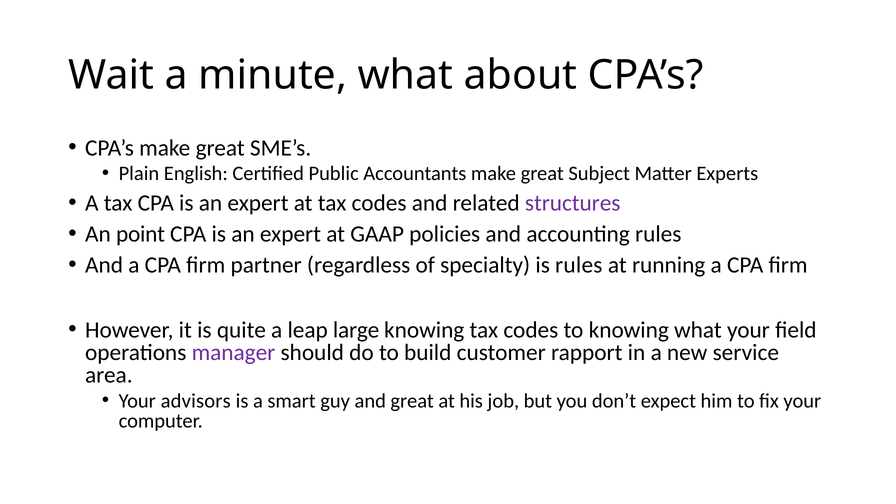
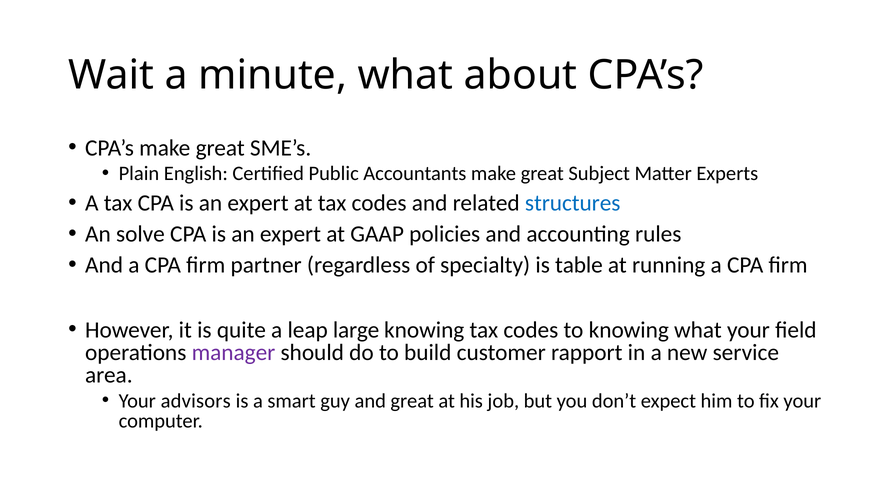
structures colour: purple -> blue (573, 203)
point: point -> solve (140, 234)
is rules: rules -> table (579, 265)
